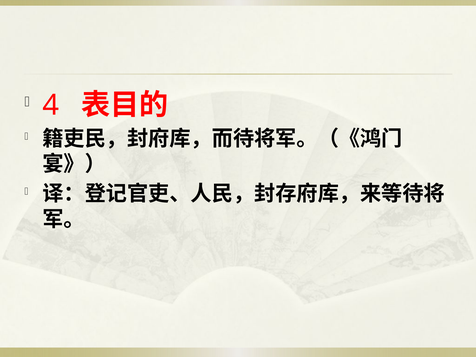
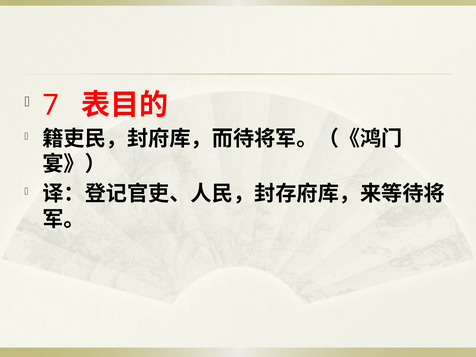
4: 4 -> 7 (51, 105)
